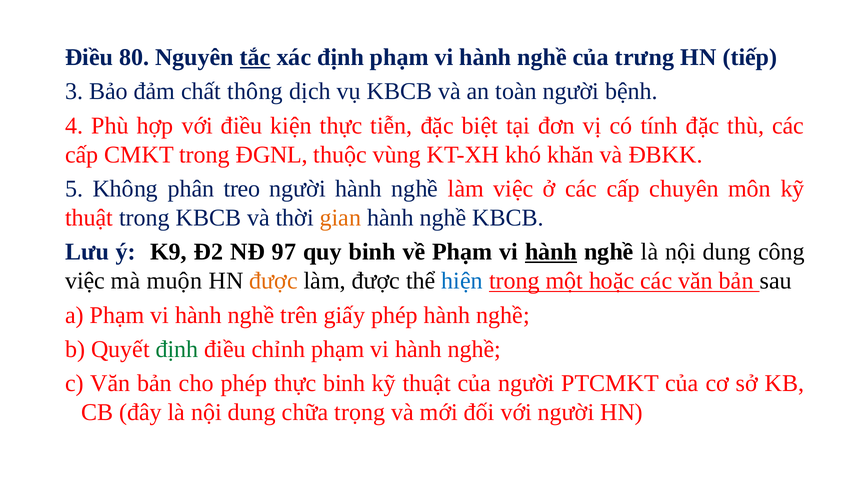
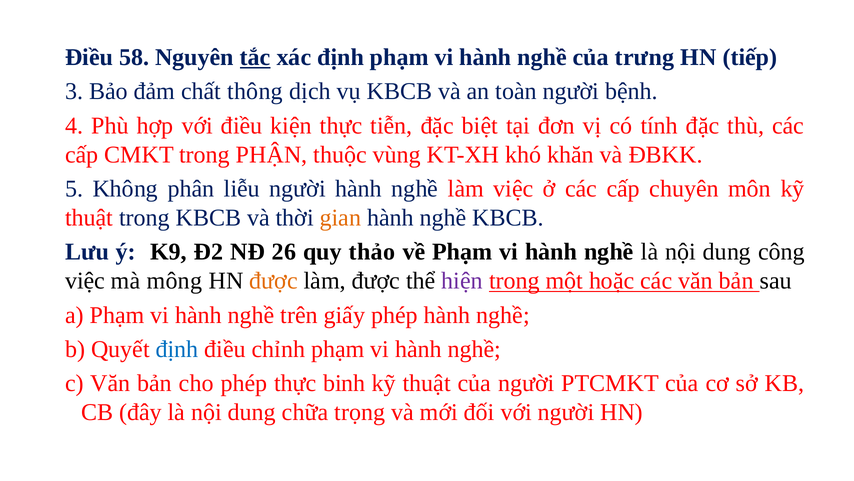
80: 80 -> 58 (134, 57)
ĐGNL: ĐGNL -> PHẬN (272, 154)
treo: treo -> liễu (242, 189)
97: 97 -> 26 (284, 252)
quy binh: binh -> thảo (372, 252)
hành underline: present -> none (551, 252)
muộn: muộn -> mông (174, 280)
hiện colour: blue -> purple (462, 280)
định colour: green -> blue (177, 349)
